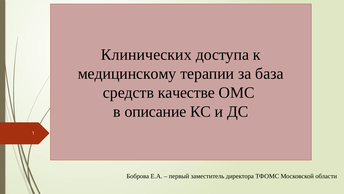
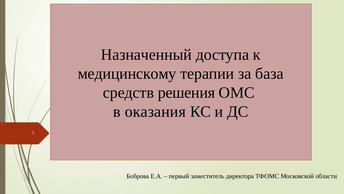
Клинических: Клинических -> Назначенный (146, 54)
качестве: качестве -> решения (186, 92)
описание: описание -> оказания (155, 111)
